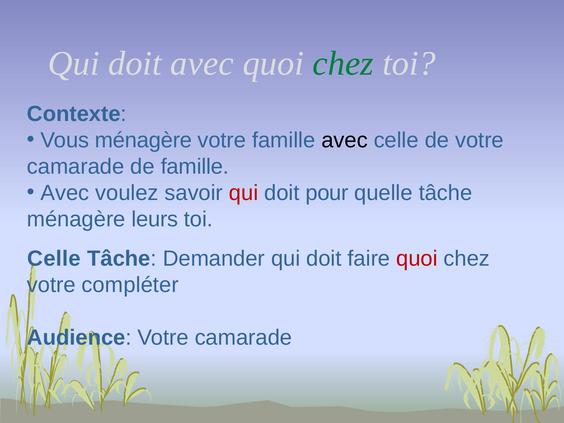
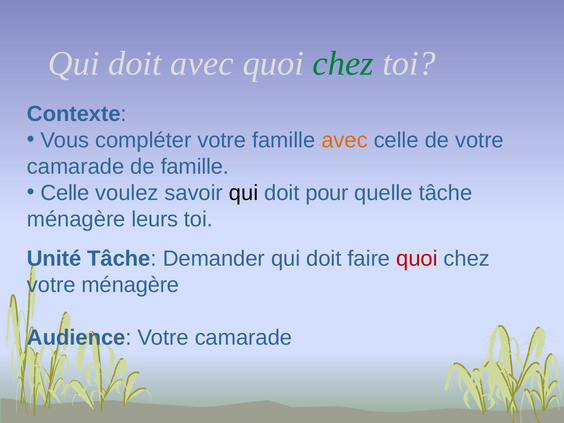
Vous ménagère: ménagère -> compléter (143, 140)
avec colour: black -> orange (345, 140)
Avec: Avec -> Celle (65, 193)
qui colour: red -> black (244, 193)
Celle: Celle -> Unité (54, 259)
votre compléter: compléter -> ménagère (130, 285)
